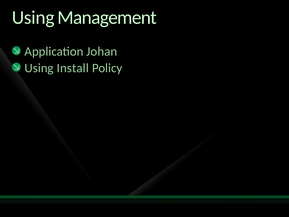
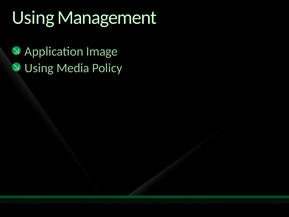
Johan: Johan -> Image (102, 51)
Install: Install -> Media (73, 68)
